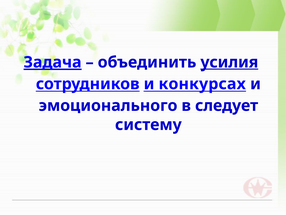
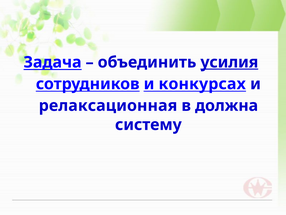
Задача underline: present -> none (53, 62)
эмоционального: эмоционального -> релаксационная (108, 105)
следует: следует -> должна (227, 105)
